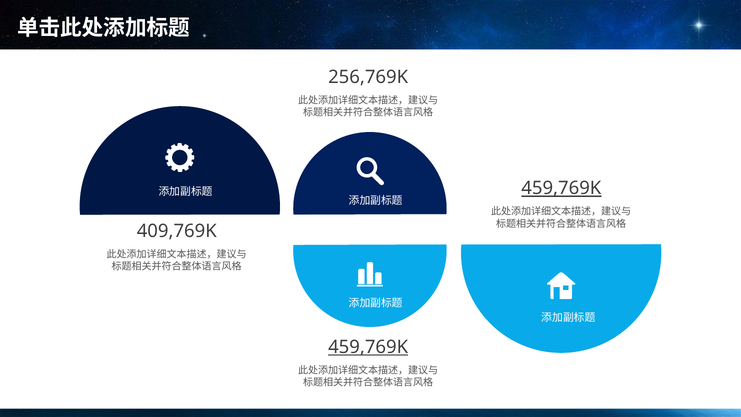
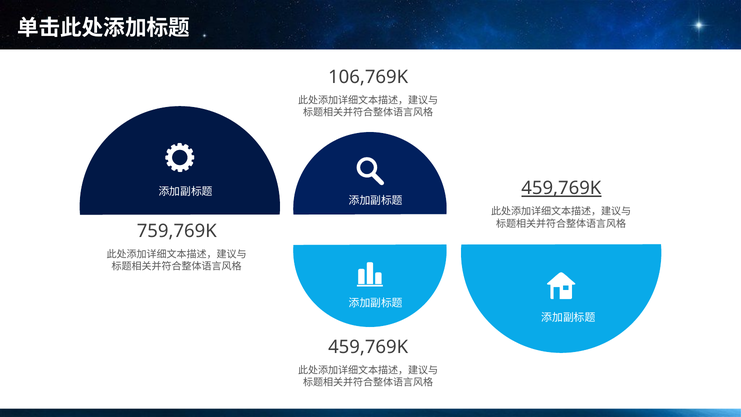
256,769K: 256,769K -> 106,769K (368, 77)
409,769K: 409,769K -> 759,769K (177, 231)
459,769K underline: present -> none (368, 347)
